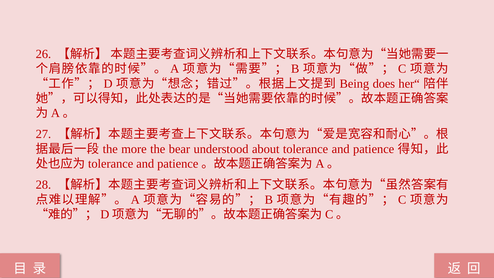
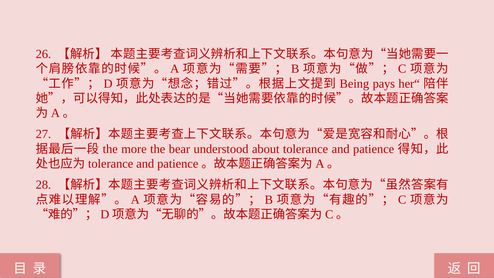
does: does -> pays (384, 84)
